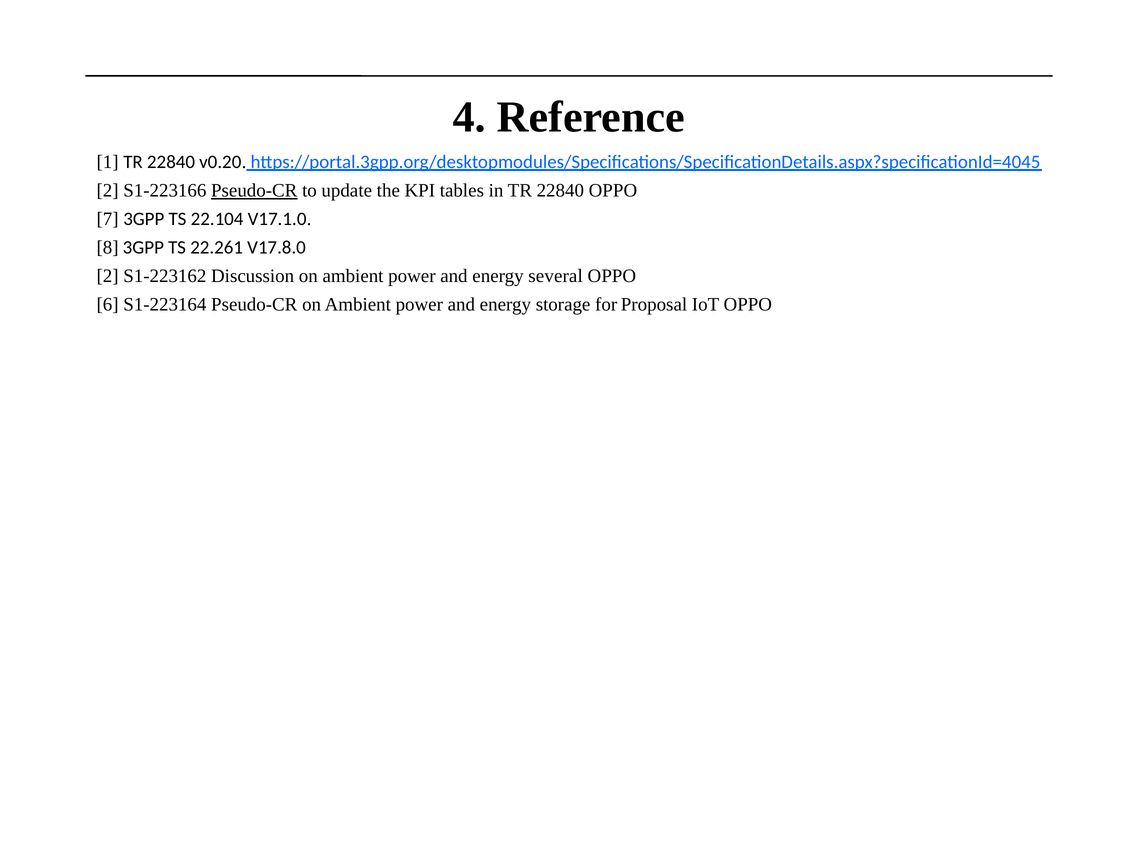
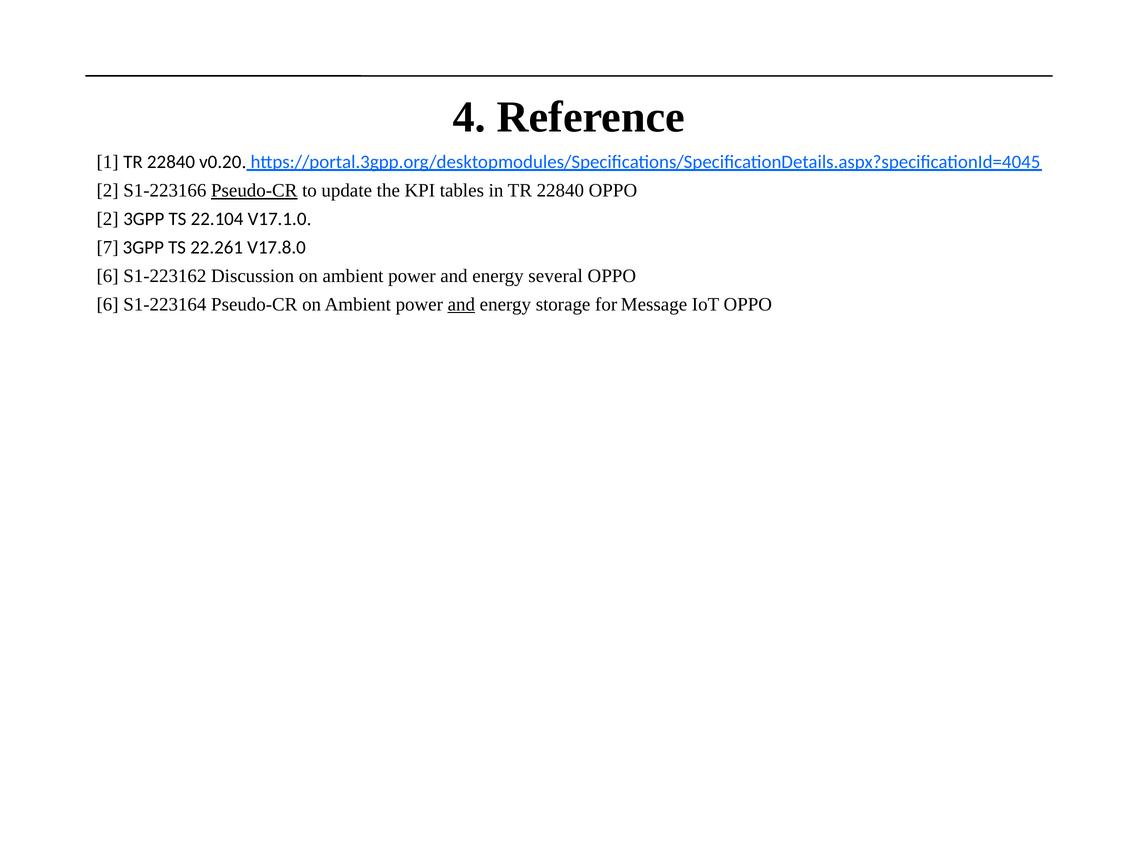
7: 7 -> 2 (108, 219)
8: 8 -> 7 (108, 247)
2: 2 -> 6 (108, 276)
and underline: none -> present (461, 304)
Proposal: Proposal -> Message (654, 304)
